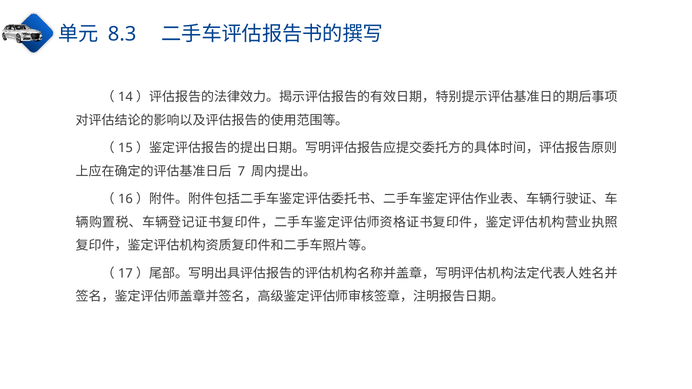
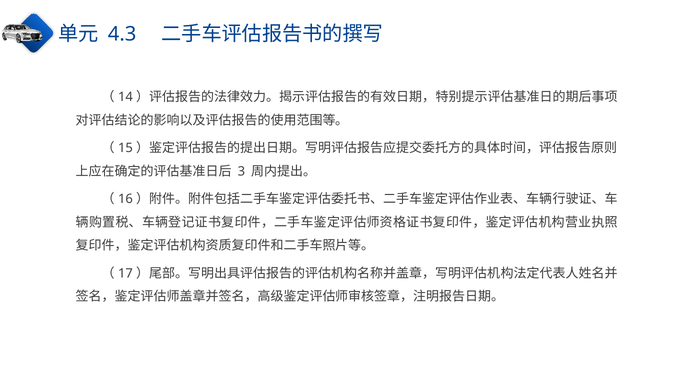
8.3: 8.3 -> 4.3 (122, 34)
7: 7 -> 3 (241, 171)
